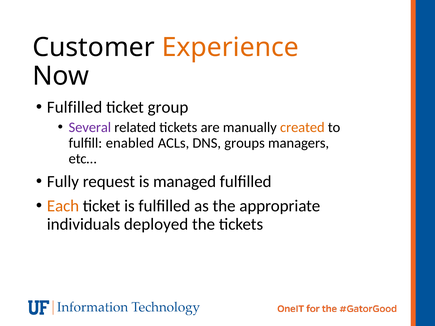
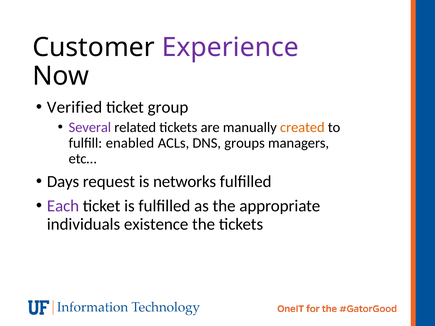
Experience colour: orange -> purple (230, 47)
Fulfilled: Fulfilled -> Verified (75, 107)
Fully: Fully -> Days (63, 182)
managed: managed -> networks (185, 182)
Each colour: orange -> purple (63, 206)
deployed: deployed -> existence (156, 224)
